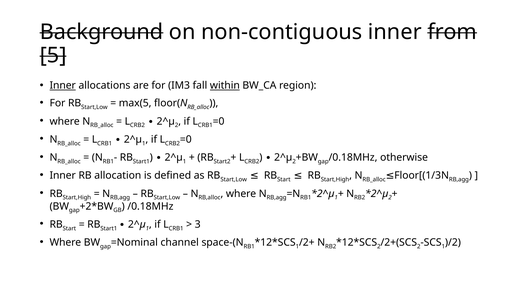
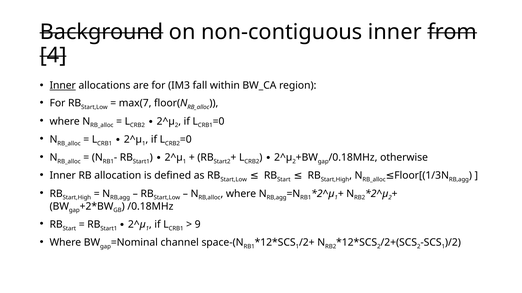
5: 5 -> 4 (53, 56)
within underline: present -> none (225, 86)
max(5: max(5 -> max(7 (135, 103)
3: 3 -> 9 (198, 225)
